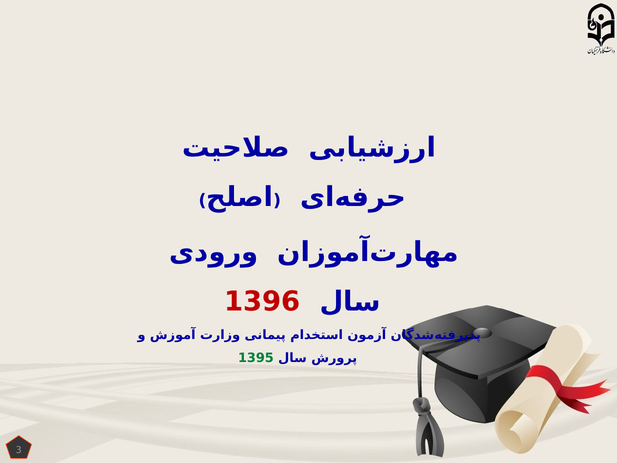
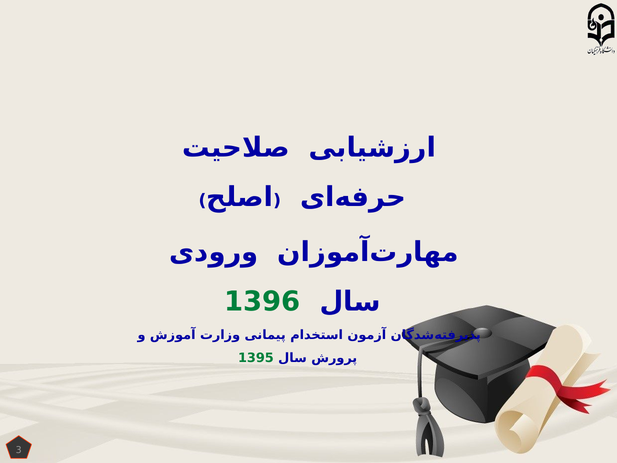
1396 colour: red -> green (262, 301)
